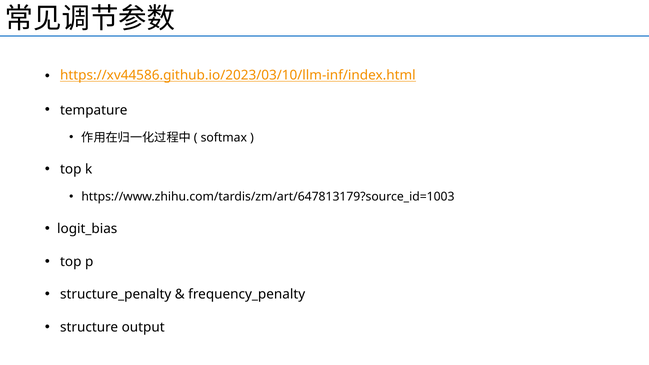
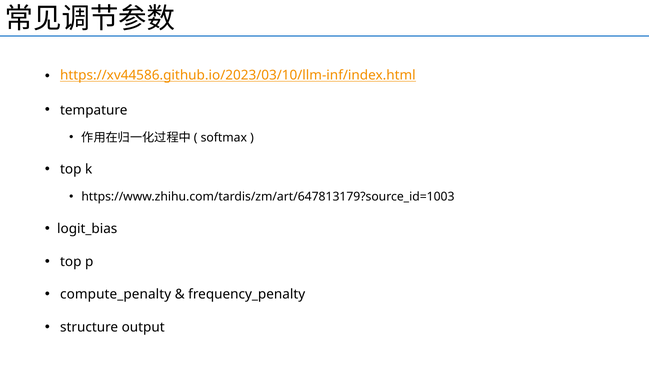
structure_penalty: structure_penalty -> compute_penalty (116, 294)
